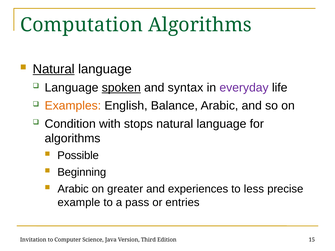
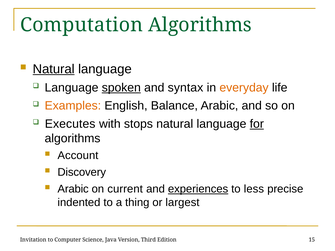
everyday colour: purple -> orange (244, 88)
Condition: Condition -> Executes (70, 124)
for underline: none -> present (257, 124)
Possible: Possible -> Account (78, 156)
Beginning: Beginning -> Discovery (82, 172)
greater: greater -> current (125, 189)
experiences underline: none -> present (198, 189)
example: example -> indented (79, 203)
pass: pass -> thing (137, 203)
entries: entries -> largest (182, 203)
